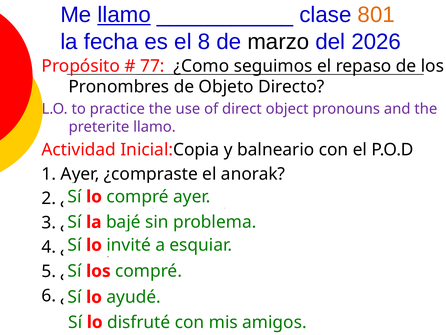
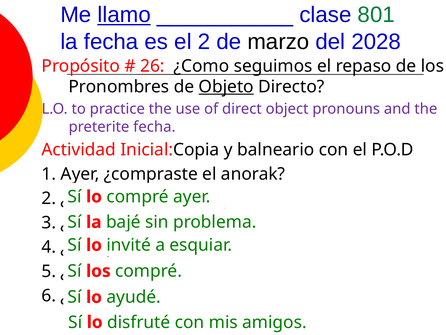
801 colour: orange -> green (376, 15)
el 8: 8 -> 2 (204, 42)
2026: 2026 -> 2028 (376, 42)
77: 77 -> 26 (152, 66)
Objeto underline: none -> present (226, 87)
preterite llamo: llamo -> fecha (154, 127)
